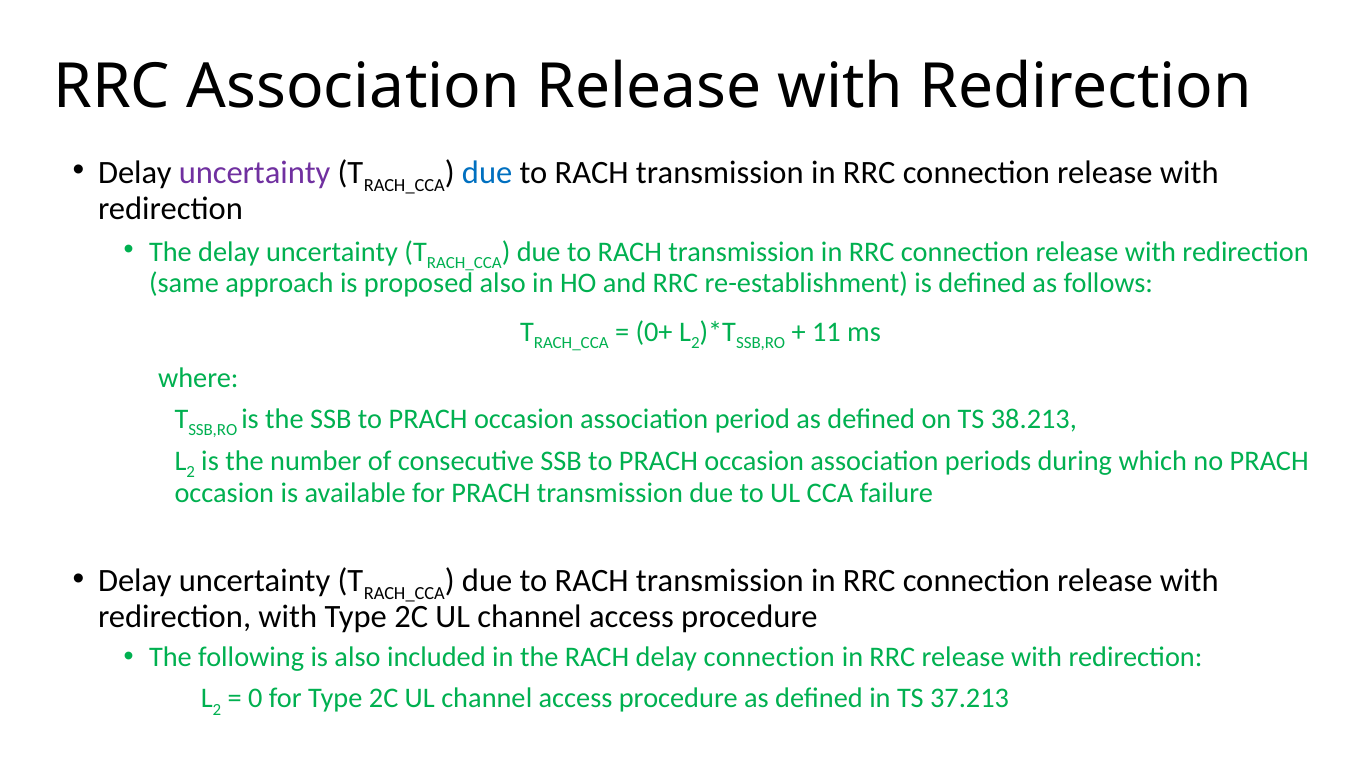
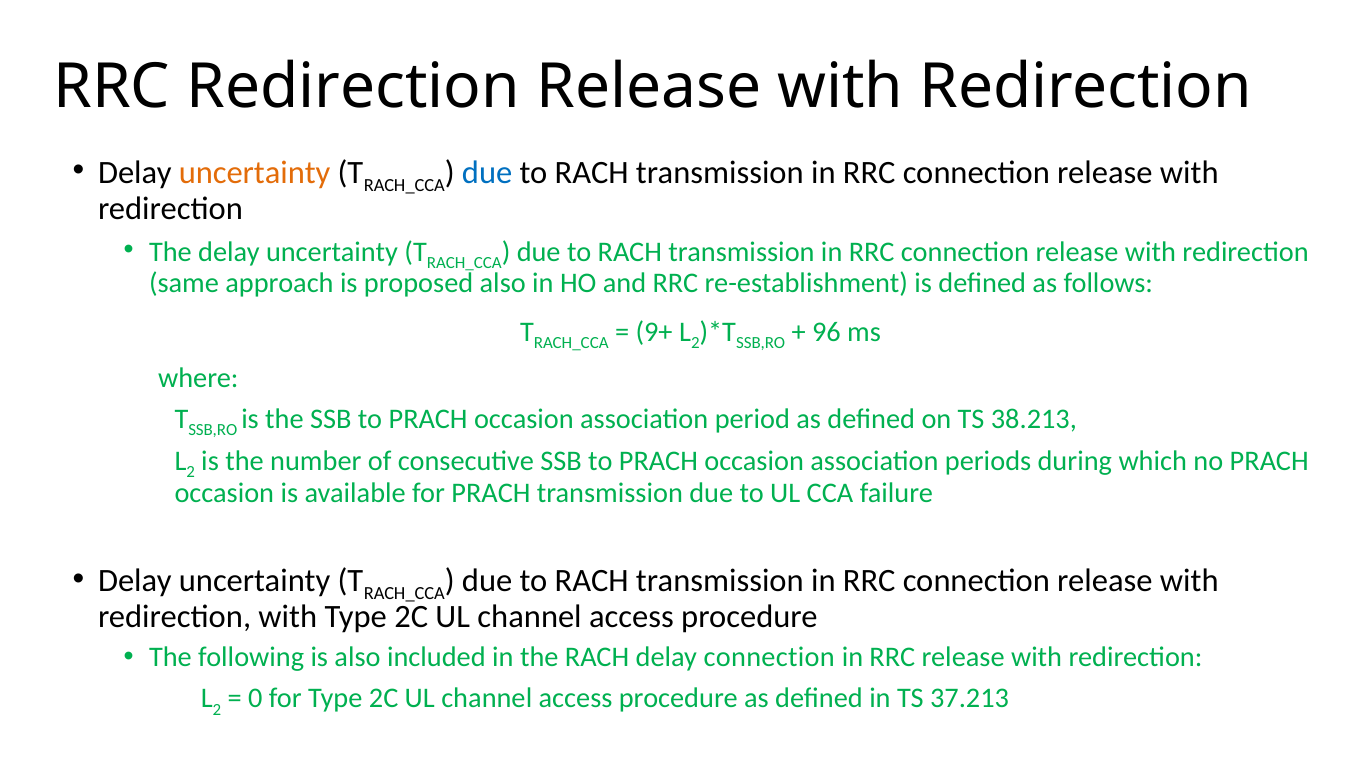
RRC Association: Association -> Redirection (353, 87)
uncertainty colour: purple -> orange (255, 172)
0+: 0+ -> 9+ (654, 332)
11: 11 -> 96 (826, 332)
